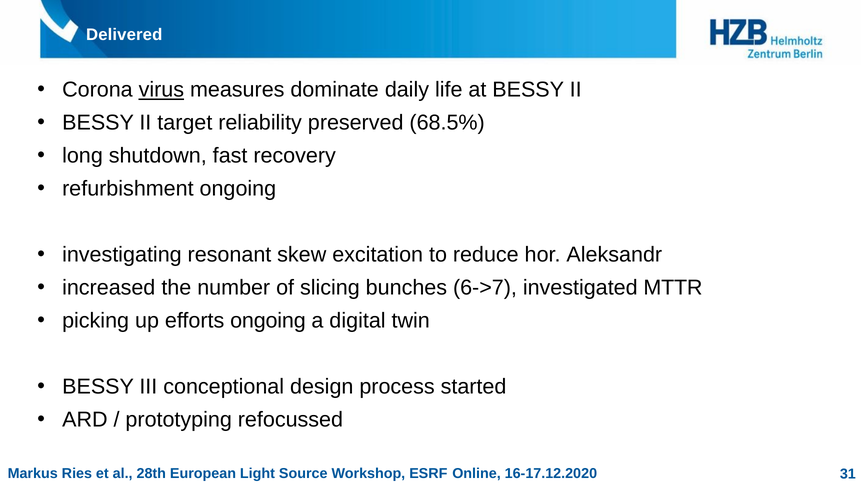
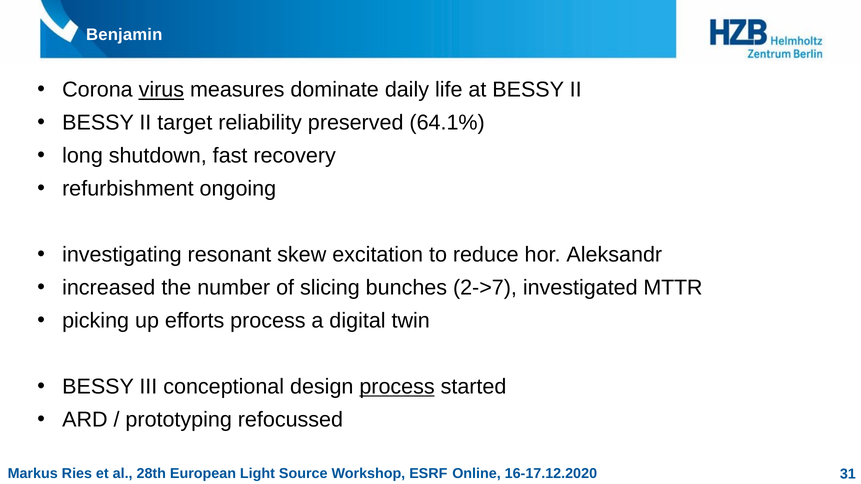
Delivered: Delivered -> Benjamin (124, 35)
68.5%: 68.5% -> 64.1% (447, 123)
6->7: 6->7 -> 2->7 (485, 288)
efforts ongoing: ongoing -> process (268, 321)
process underline: none -> present (397, 387)
